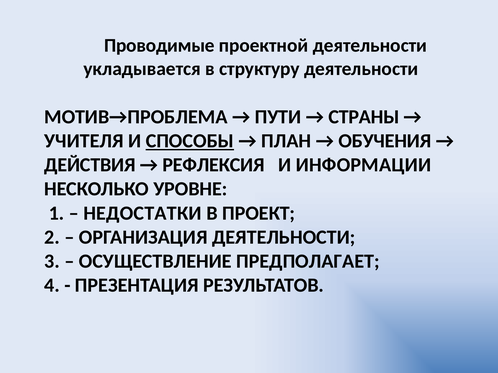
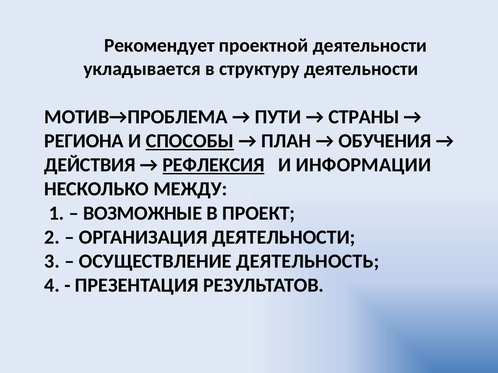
Проводимые: Проводимые -> Рекомендует (159, 46)
УЧИТЕЛЯ: УЧИТЕЛЯ -> РЕГИОНА (84, 141)
РЕФЛЕКСИЯ underline: none -> present (214, 165)
УРОВНЕ: УРОВНЕ -> МЕЖДУ (190, 189)
НЕДОСТАТКИ: НЕДОСТАТКИ -> ВОЗМОЖНЫЕ (143, 213)
ПРЕДПОЛАГАЕТ: ПРЕДПОЛАГАЕТ -> ДЕЯТЕЛЬНОСТЬ (308, 262)
